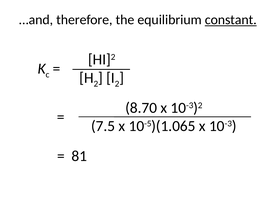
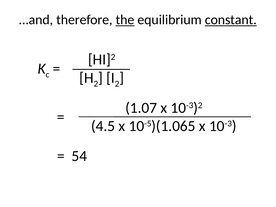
the underline: none -> present (125, 20)
8.70: 8.70 -> 1.07 (141, 108)
7.5: 7.5 -> 4.5 (103, 126)
81: 81 -> 54 (79, 156)
